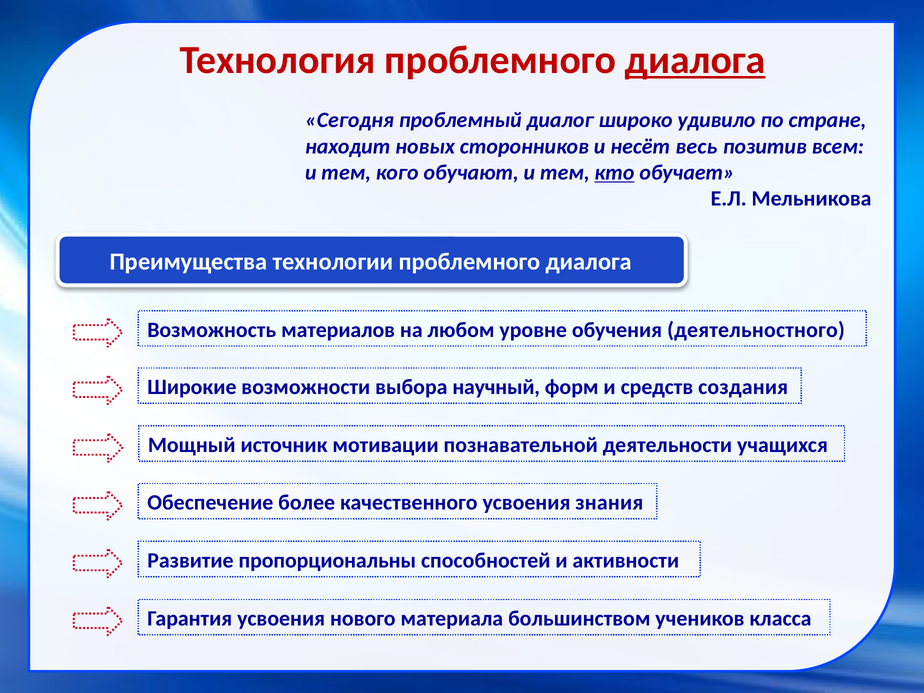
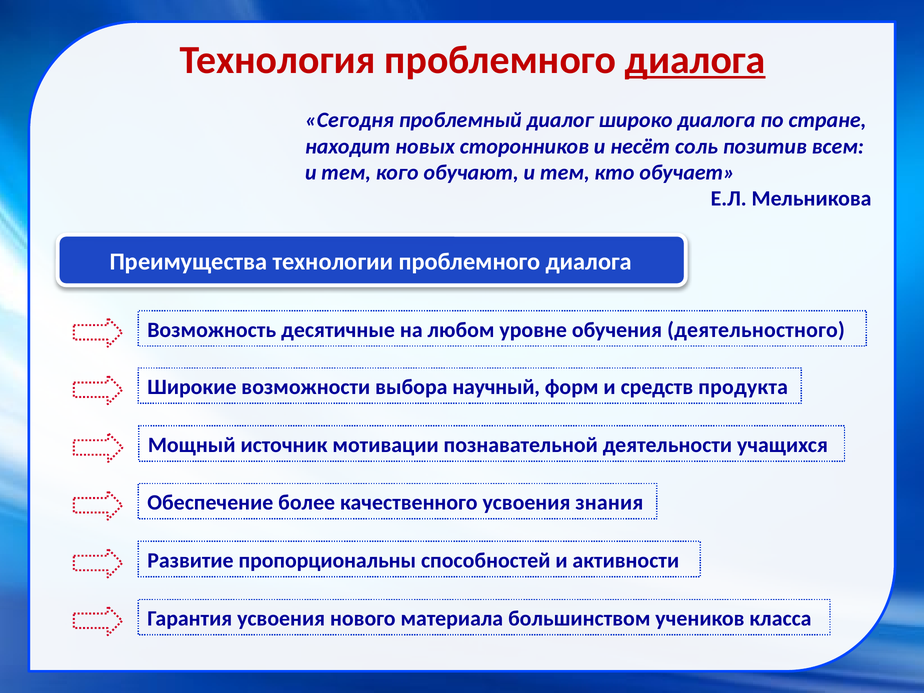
широко удивило: удивило -> диалога (716, 120)
весь: весь -> соль (697, 146)
кто underline: present -> none (614, 173)
материалов: материалов -> десятичные (338, 330)
создания: создания -> продукта (743, 387)
